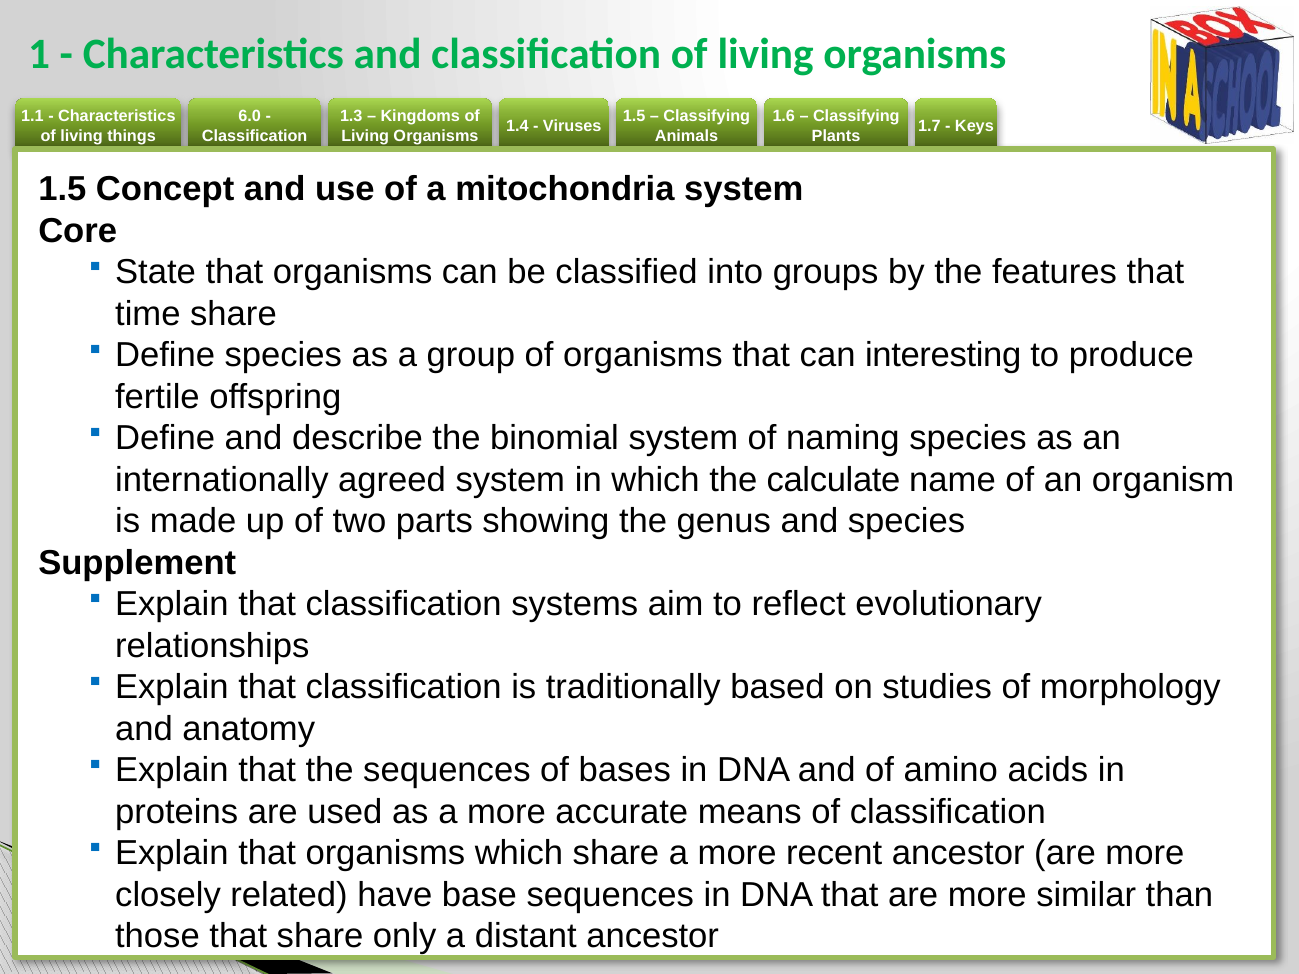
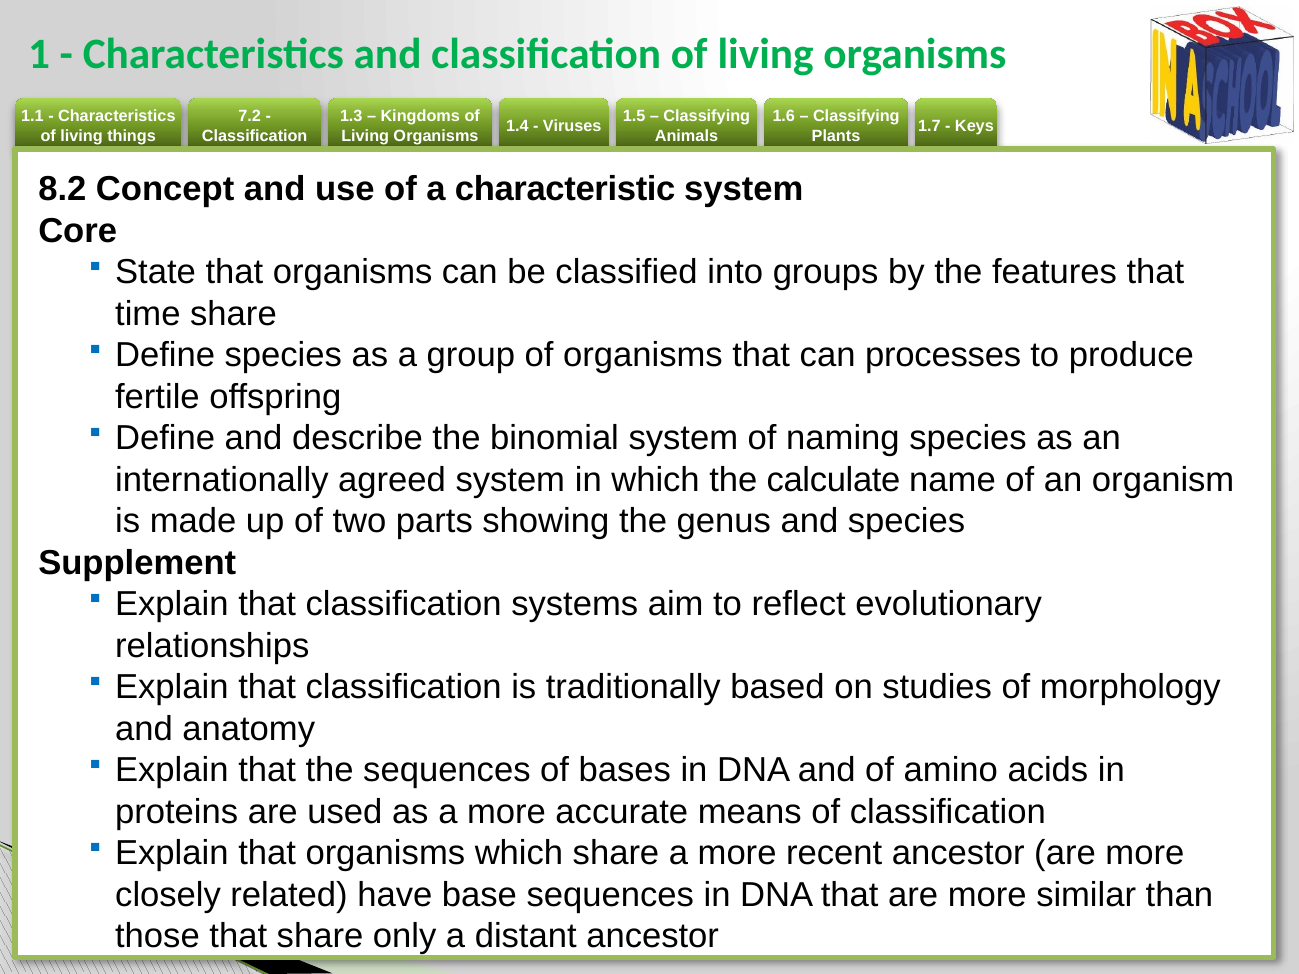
6.0: 6.0 -> 7.2 (250, 116)
1.5: 1.5 -> 8.2 (62, 189)
mitochondria: mitochondria -> characteristic (565, 189)
interesting: interesting -> processes (943, 355)
